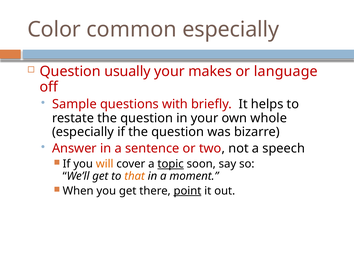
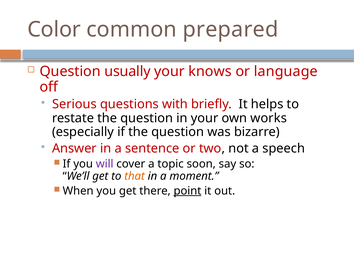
common especially: especially -> prepared (231, 30)
makes: makes -> knows (210, 71)
Sample: Sample -> Serious (74, 104)
whole: whole -> works (269, 118)
will colour: orange -> purple (105, 164)
topic underline: present -> none (171, 164)
